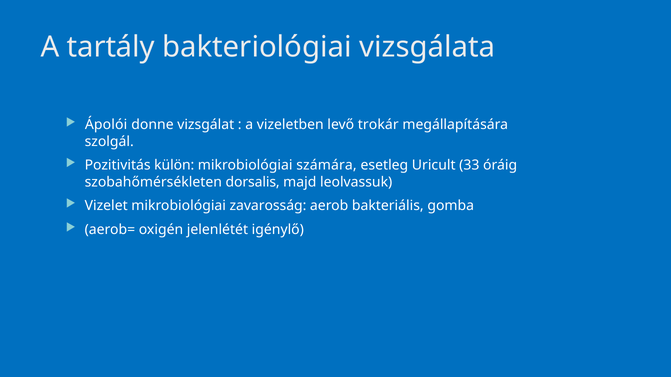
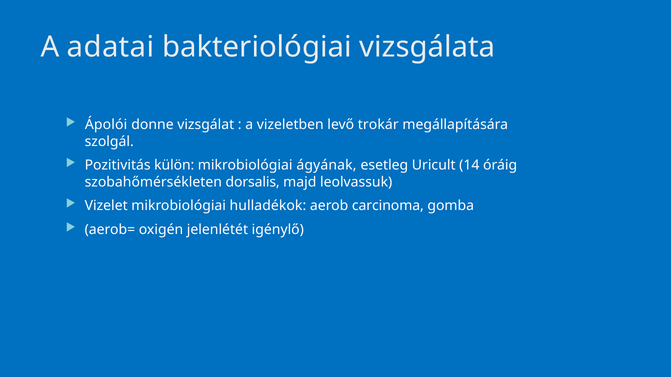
tartály: tartály -> adatai (111, 47)
számára: számára -> ágyának (326, 165)
33: 33 -> 14 (469, 165)
zavarosság: zavarosság -> hulladékok (268, 206)
bakteriális: bakteriális -> carcinoma (388, 206)
